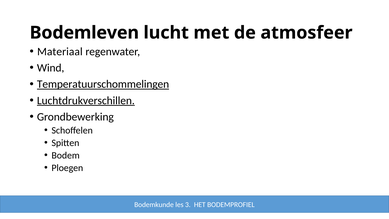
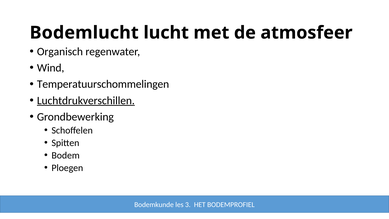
Bodemleven: Bodemleven -> Bodemlucht (84, 33)
Materiaal: Materiaal -> Organisch (60, 52)
Temperatuurschommelingen underline: present -> none (103, 84)
